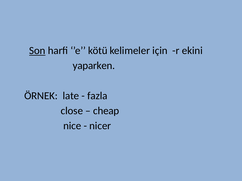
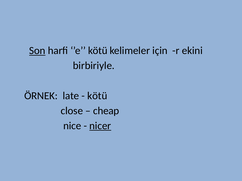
yaparken: yaparken -> birbiriyle (94, 66)
fazla: fazla -> kötü (97, 96)
nicer underline: none -> present (100, 126)
